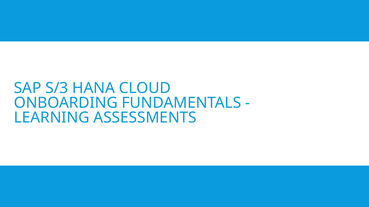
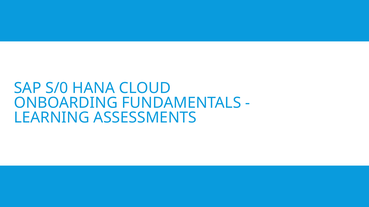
S/3: S/3 -> S/0 (57, 88)
